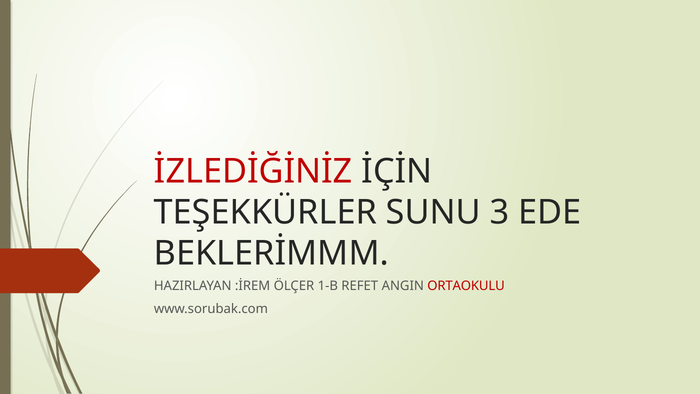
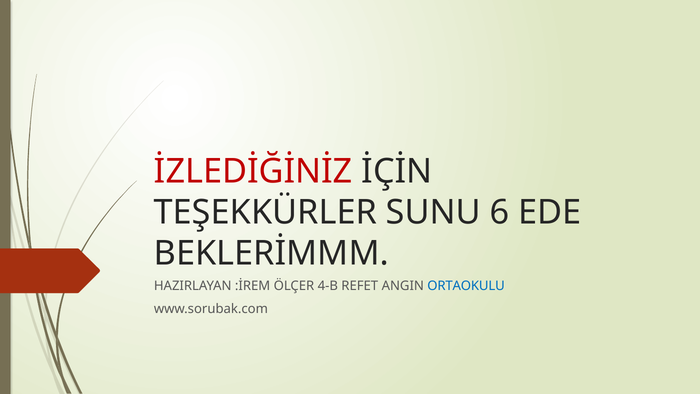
3: 3 -> 6 (499, 212)
1-B: 1-B -> 4-B (328, 286)
ORTAOKULU colour: red -> blue (466, 286)
